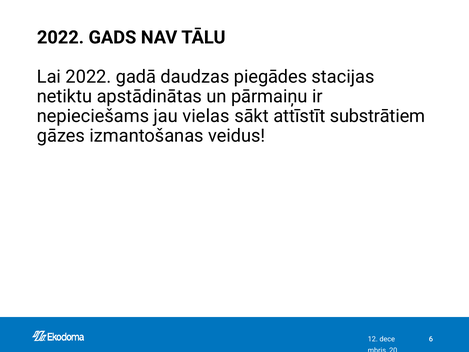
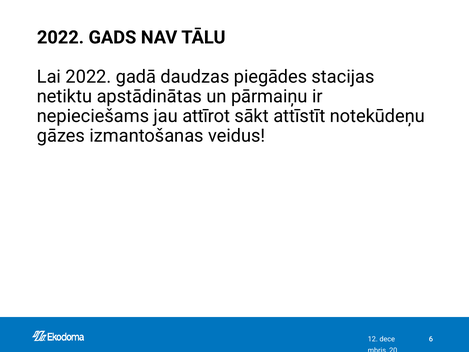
vielas: vielas -> attīrot (206, 116)
substrātiem: substrātiem -> notekūdeņu (377, 116)
